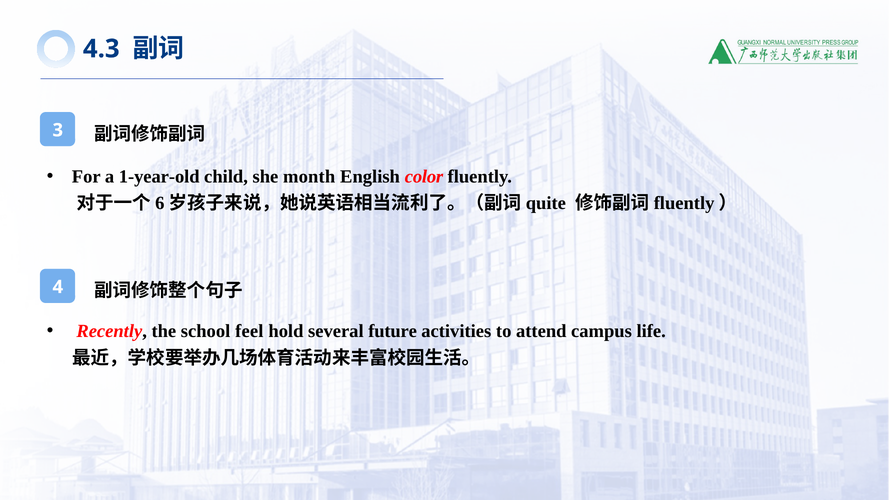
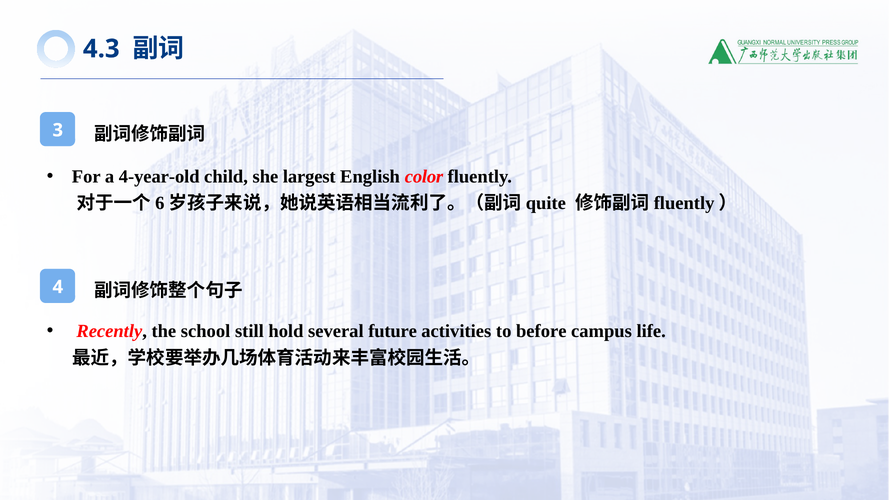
1-year-old: 1-year-old -> 4-year-old (159, 177)
month: month -> largest (309, 177)
feel: feel -> still (249, 331)
attend: attend -> before (541, 331)
